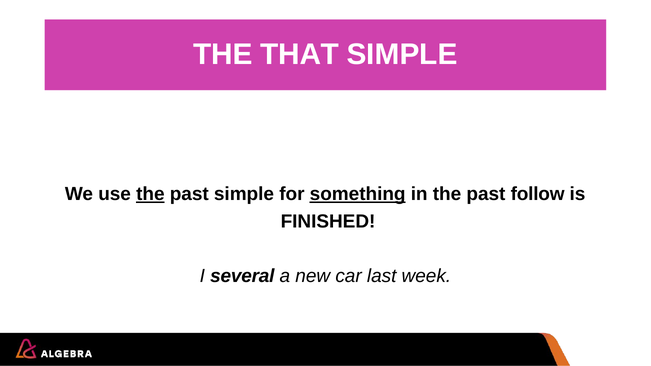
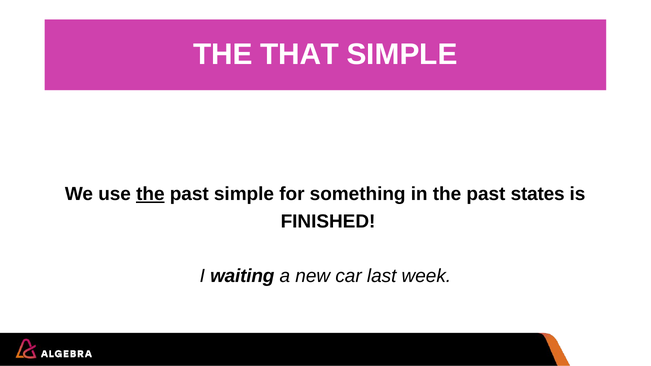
something underline: present -> none (358, 194)
follow: follow -> states (538, 194)
several: several -> waiting (242, 276)
